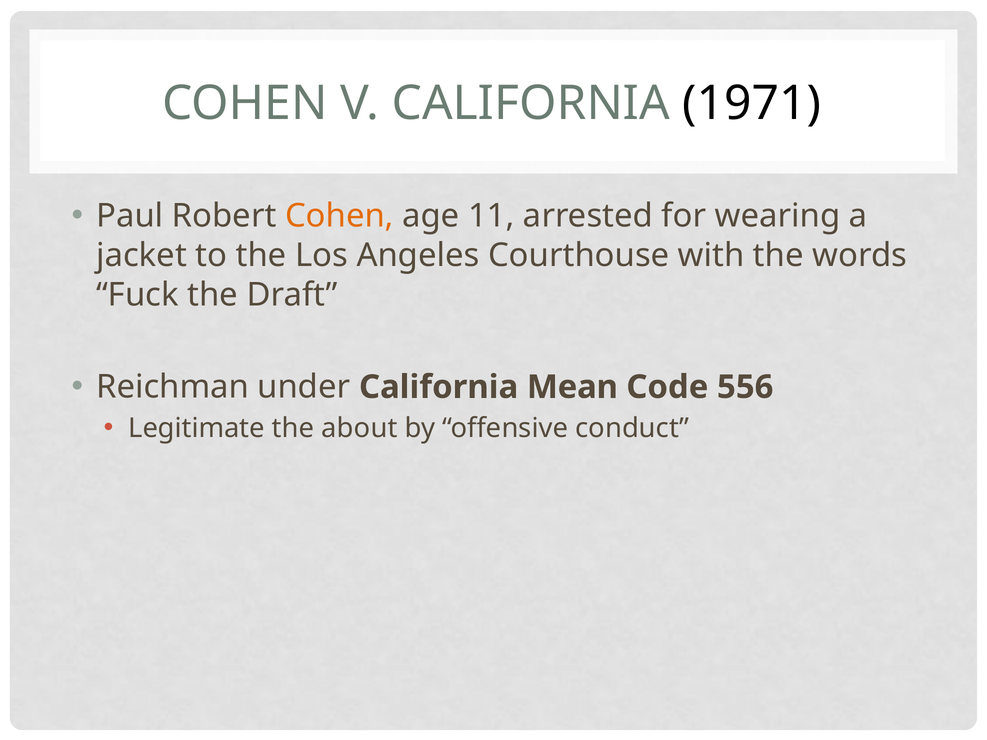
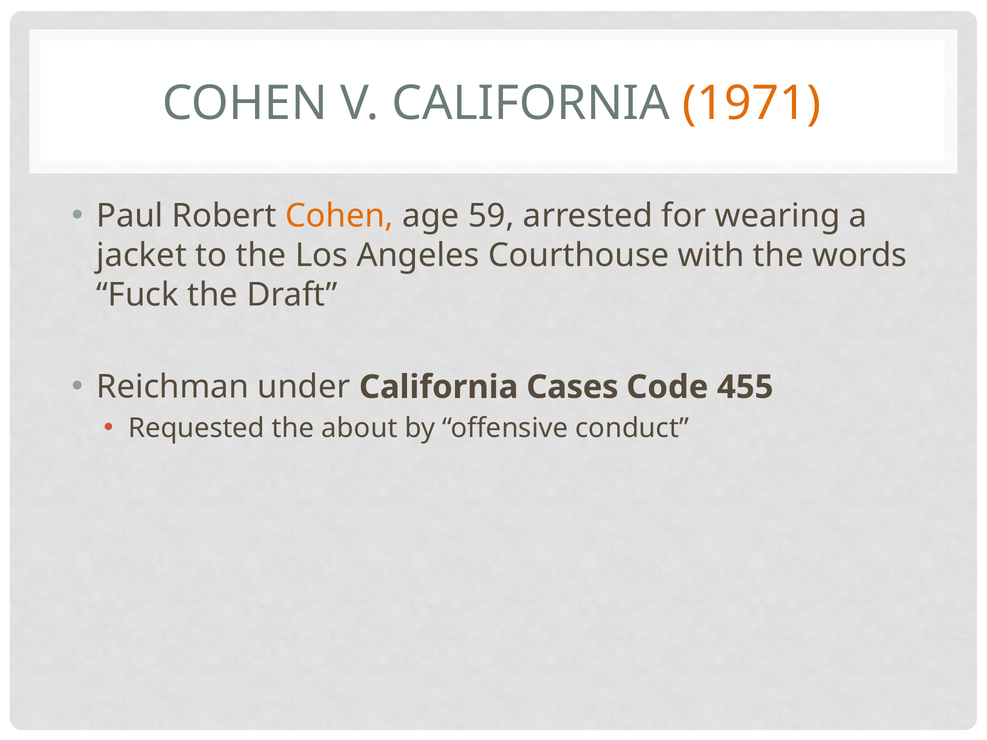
1971 colour: black -> orange (752, 103)
11: 11 -> 59 (491, 216)
Mean: Mean -> Cases (572, 387)
556: 556 -> 455 (745, 387)
Legitimate: Legitimate -> Requested (196, 429)
